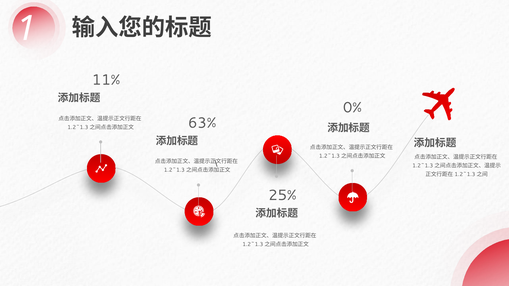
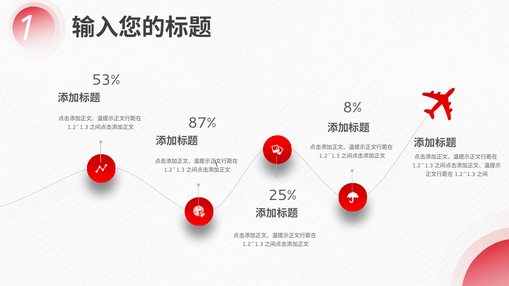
11%: 11% -> 53% (106, 80)
0%: 0% -> 8% (352, 108)
63%: 63% -> 87% (202, 123)
